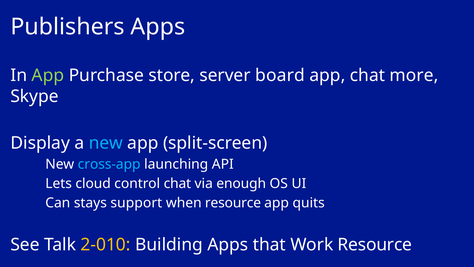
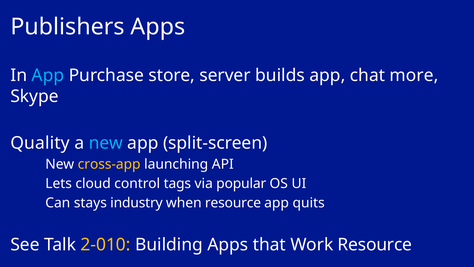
App colour: light green -> light blue (48, 75)
board: board -> builds (280, 75)
Display: Display -> Quality (40, 143)
cross-app colour: light blue -> yellow (109, 164)
control chat: chat -> tags (177, 183)
enough: enough -> popular (241, 183)
support: support -> industry (136, 203)
